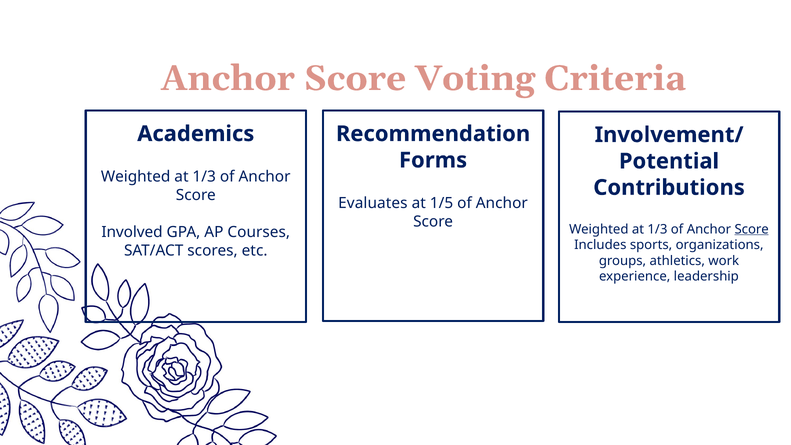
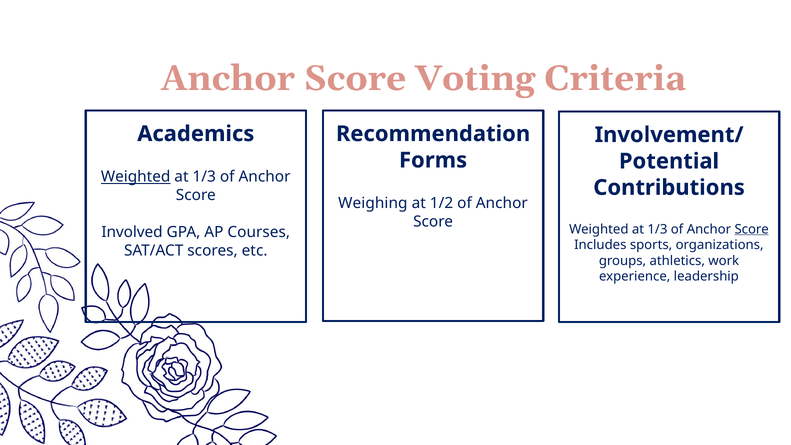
Weighted underline: none -> present (136, 177)
Evaluates: Evaluates -> Weighing (373, 203)
1/5: 1/5 -> 1/2 (441, 203)
